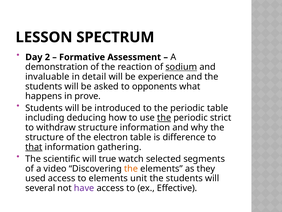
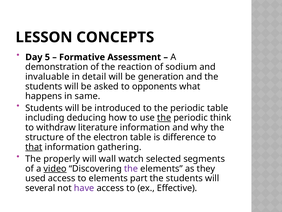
SPECTRUM: SPECTRUM -> CONCEPTS (115, 37)
2: 2 -> 5 (47, 57)
sodium underline: present -> none (181, 67)
experience: experience -> generation (161, 77)
prove: prove -> same (87, 96)
strict: strict -> think (221, 118)
withdraw structure: structure -> literature (98, 127)
scientific: scientific -> properly (62, 159)
true: true -> wall (107, 159)
video underline: none -> present (55, 168)
the colour: orange -> purple (131, 168)
unit: unit -> part (139, 178)
